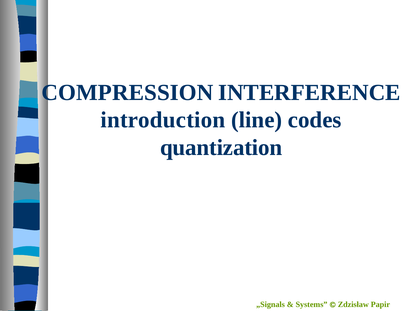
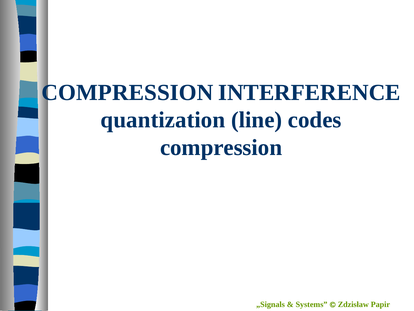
introduction: introduction -> quantization (163, 120)
quantization: quantization -> compression (221, 147)
